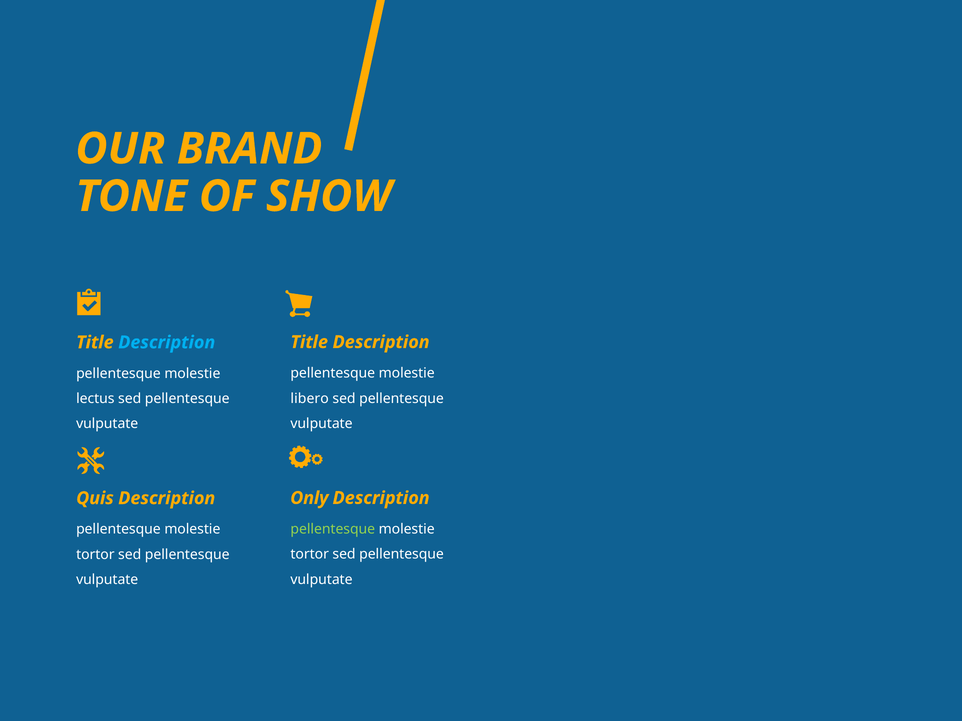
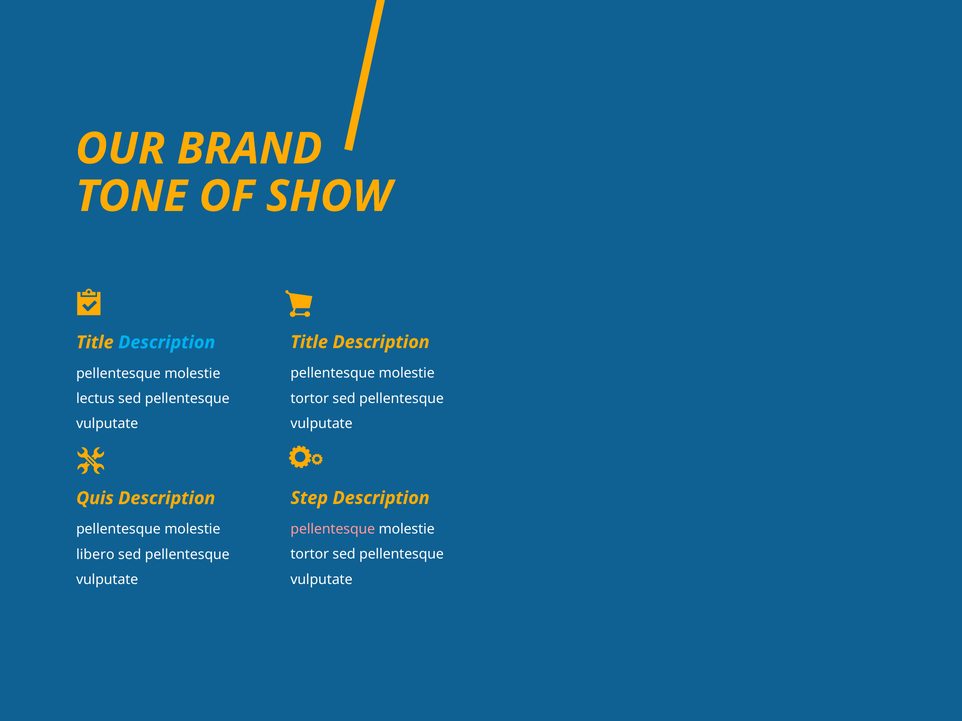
libero: libero -> tortor (310, 399)
Only: Only -> Step (309, 498)
pellentesque colour: light green -> pink (333, 529)
tortor: tortor -> libero (95, 555)
